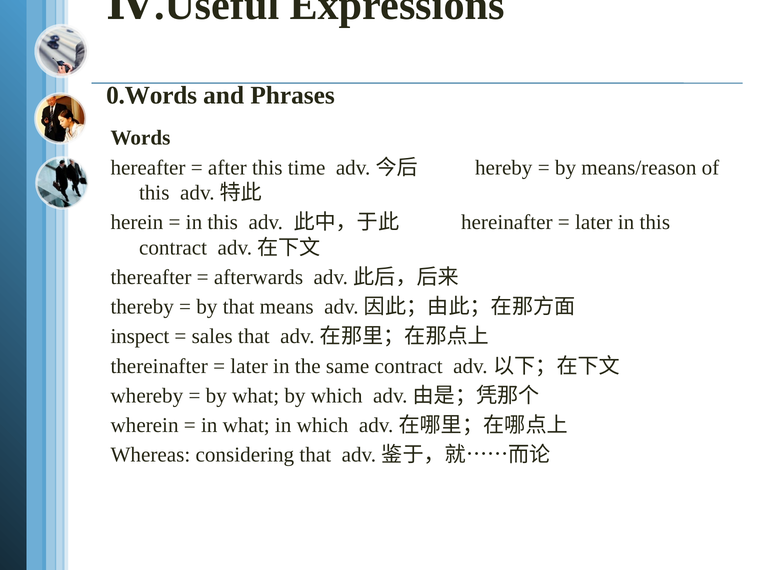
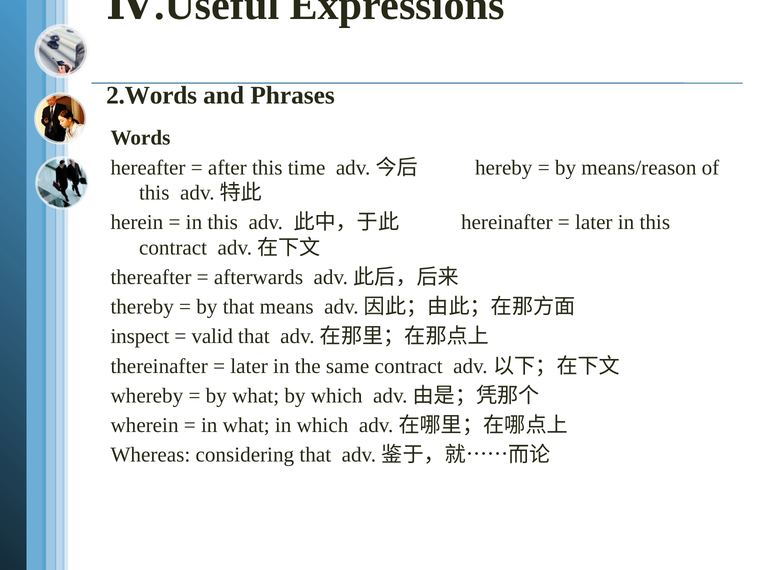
0.Words: 0.Words -> 2.Words (152, 95)
sales: sales -> valid (212, 337)
